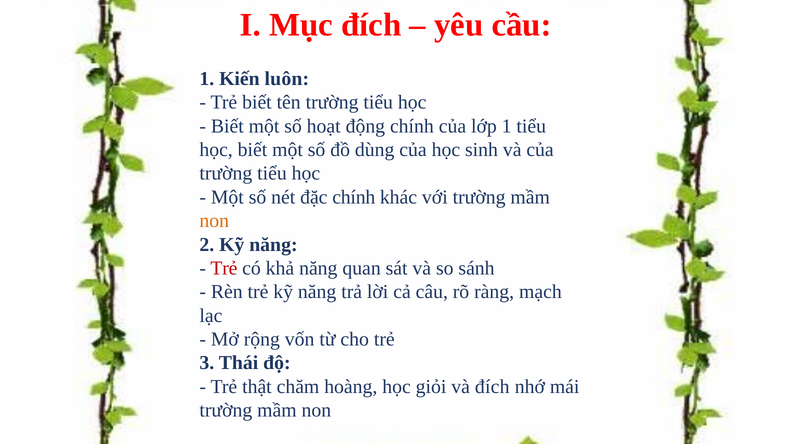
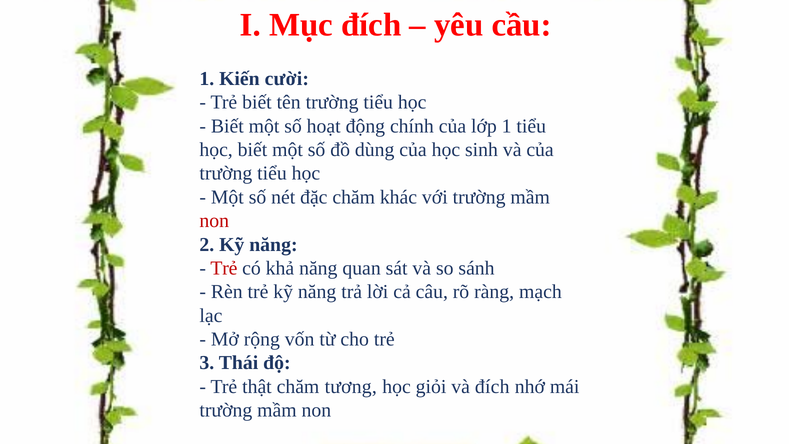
luôn: luôn -> cười (287, 79)
đặc chính: chính -> chăm (354, 197)
non colour: orange -> red (214, 221)
hoàng: hoàng -> tương (351, 386)
